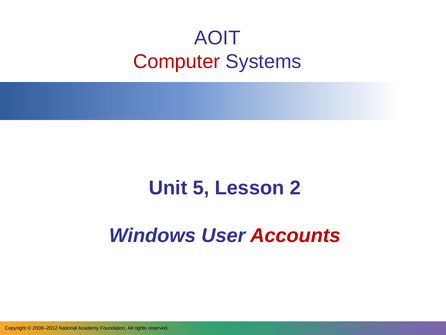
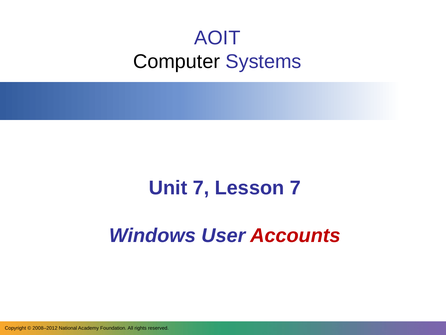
Computer colour: red -> black (177, 62)
Unit 5: 5 -> 7 (201, 188)
Lesson 2: 2 -> 7 (295, 188)
